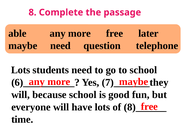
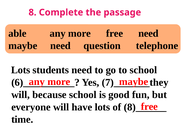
free later: later -> need (148, 33)
